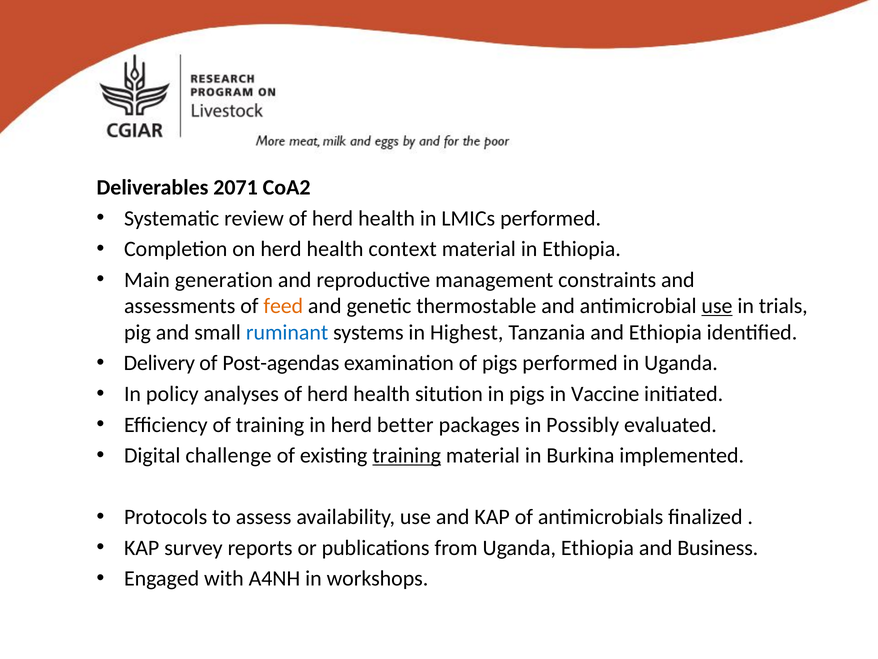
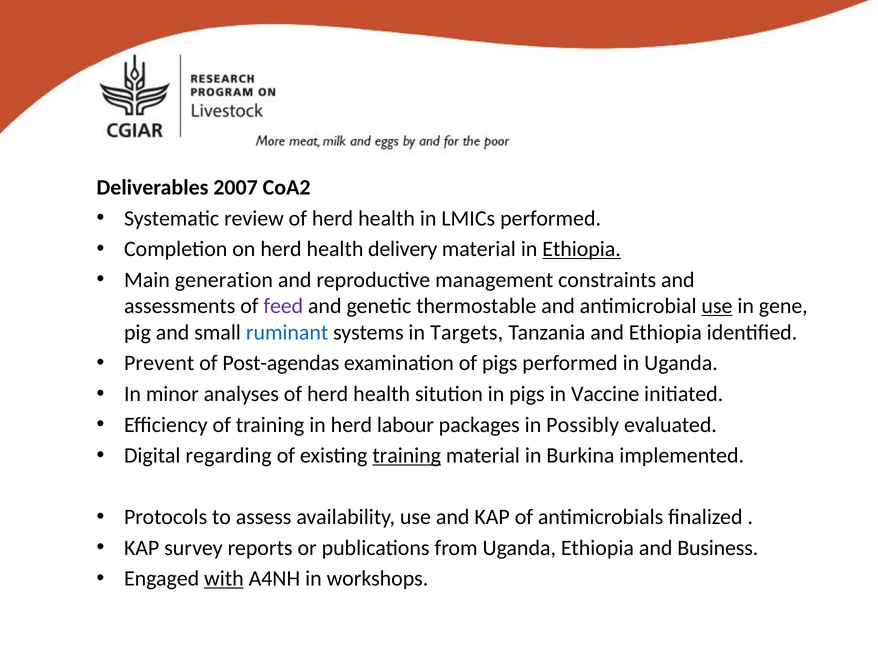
2071: 2071 -> 2007 (236, 187)
context: context -> delivery (403, 249)
Ethiopia underline: none -> present (582, 249)
feed colour: orange -> purple (283, 306)
trials: trials -> gene (783, 306)
Highest: Highest -> Targets (467, 332)
Delivery: Delivery -> Prevent (159, 363)
policy: policy -> minor (172, 394)
better: better -> labour (405, 424)
challenge: challenge -> regarding (229, 455)
with underline: none -> present (224, 578)
